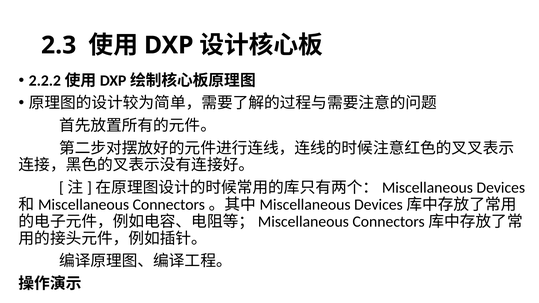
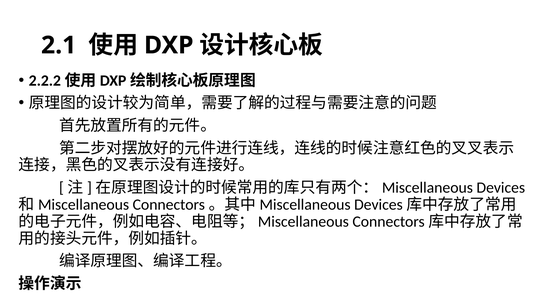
2.3: 2.3 -> 2.1 (59, 45)
